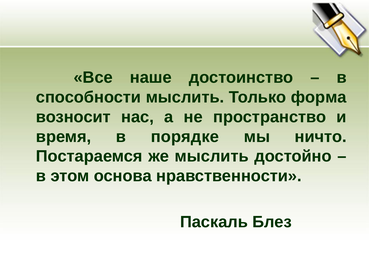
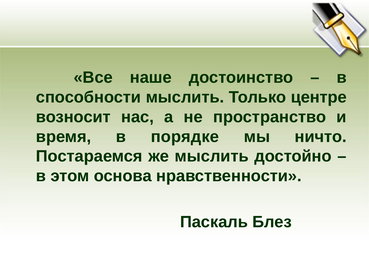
форма: форма -> центре (319, 97)
